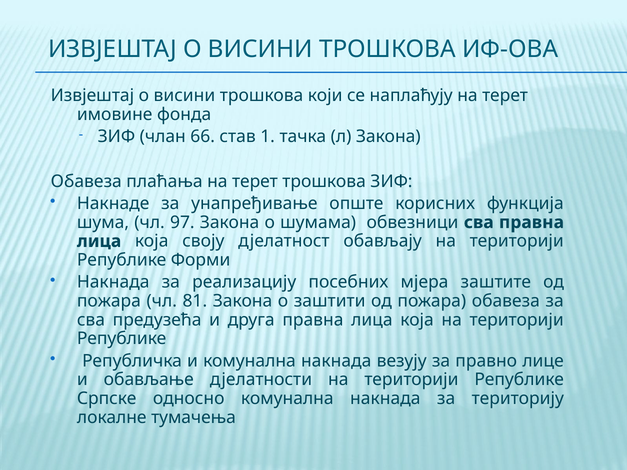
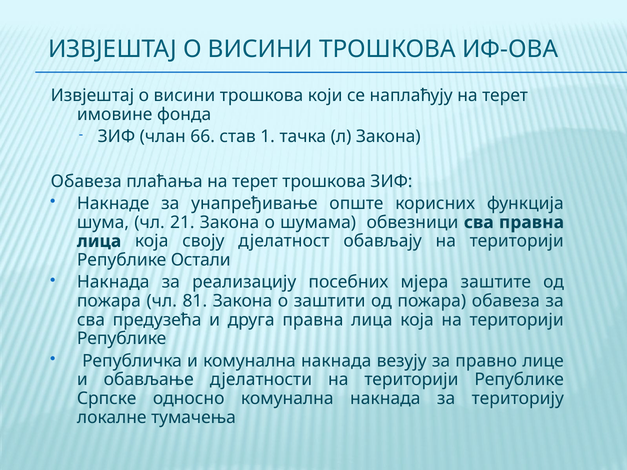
97: 97 -> 21 (182, 222)
Форми: Форми -> Остали (201, 260)
